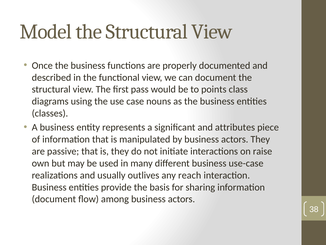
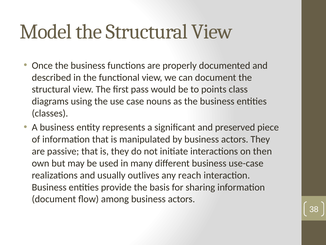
attributes: attributes -> preserved (235, 127)
raise: raise -> then (262, 151)
